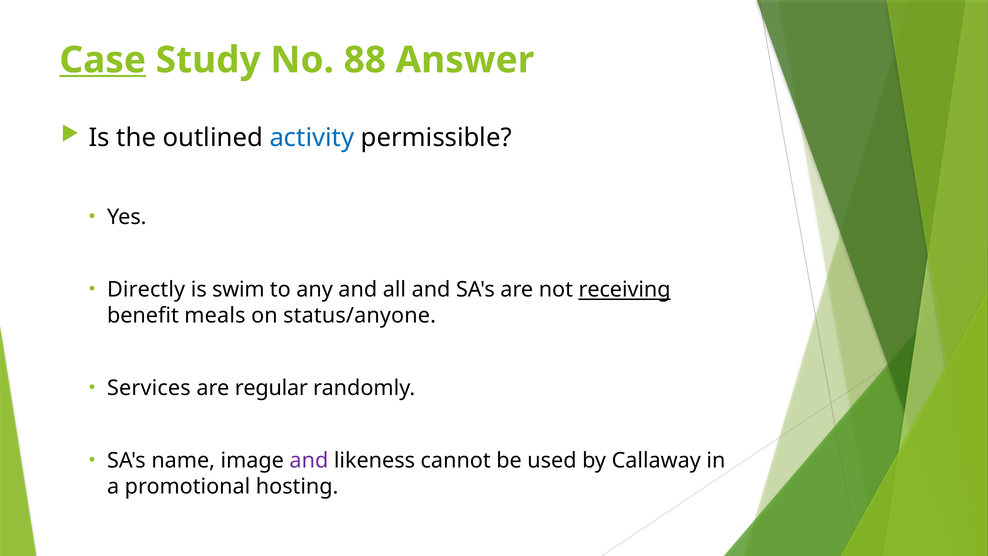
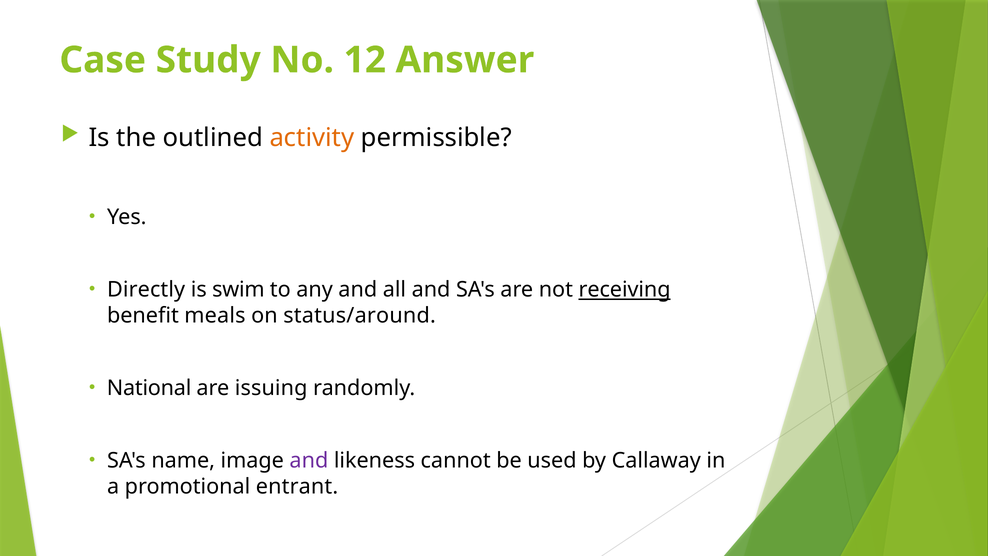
Case underline: present -> none (103, 60)
88: 88 -> 12 (365, 60)
activity colour: blue -> orange (312, 138)
status/anyone: status/anyone -> status/around (360, 316)
Services: Services -> National (149, 388)
regular: regular -> issuing (271, 388)
hosting: hosting -> entrant (297, 486)
